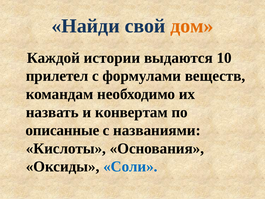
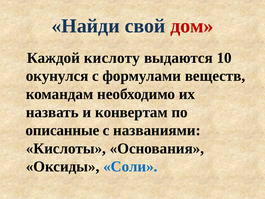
дом colour: orange -> red (192, 26)
истории: истории -> кислоту (112, 58)
прилетел: прилетел -> окунулся (57, 76)
